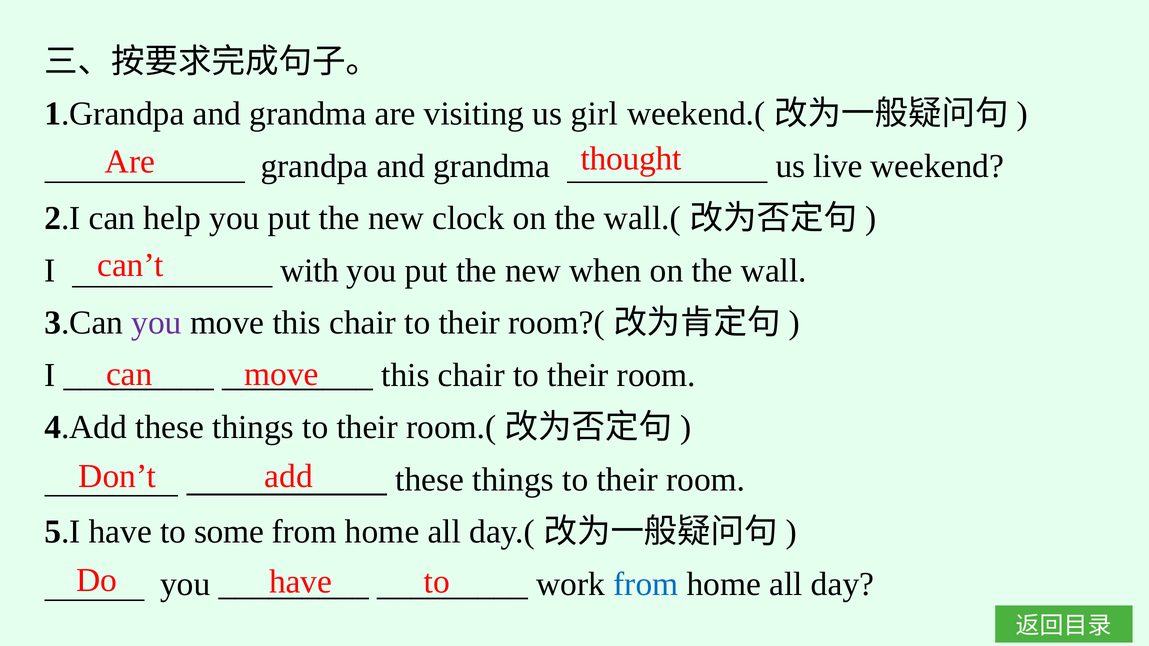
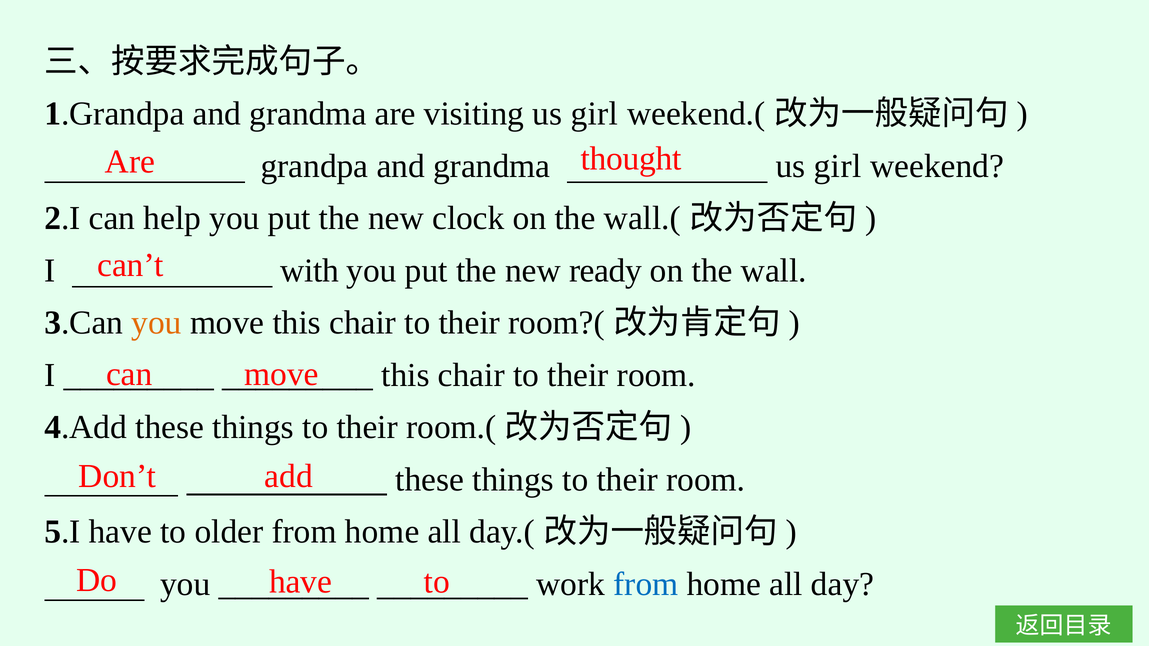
grandma us live: live -> girl (838, 166)
when: when -> ready (606, 271)
you colour: purple -> orange (157, 323)
some: some -> older (229, 532)
